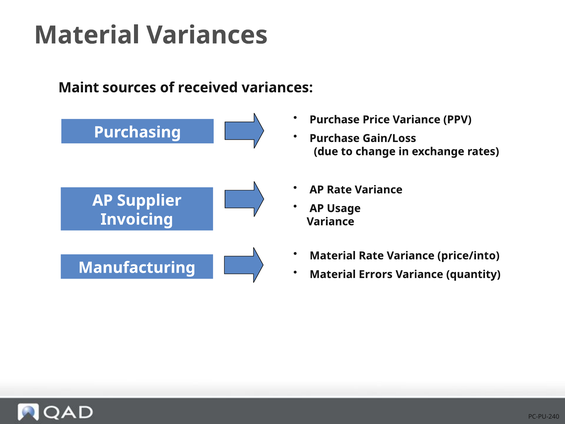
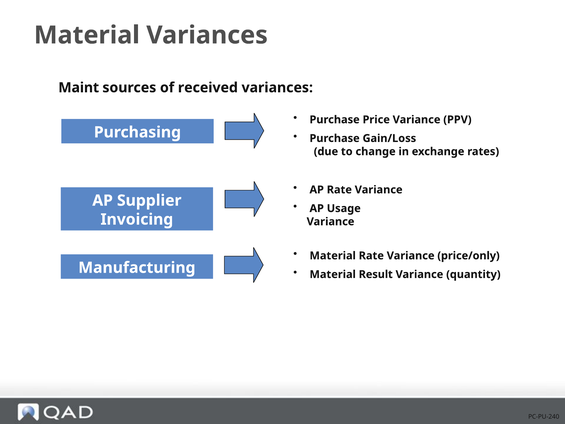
price/into: price/into -> price/only (469, 256)
Errors: Errors -> Result (376, 274)
